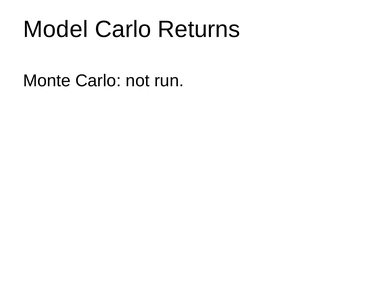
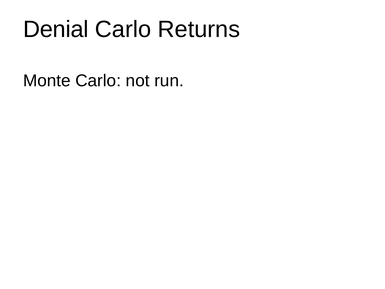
Model: Model -> Denial (56, 29)
